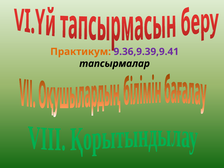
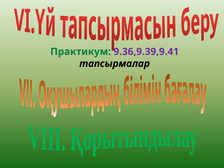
Практикум colour: orange -> green (81, 52)
